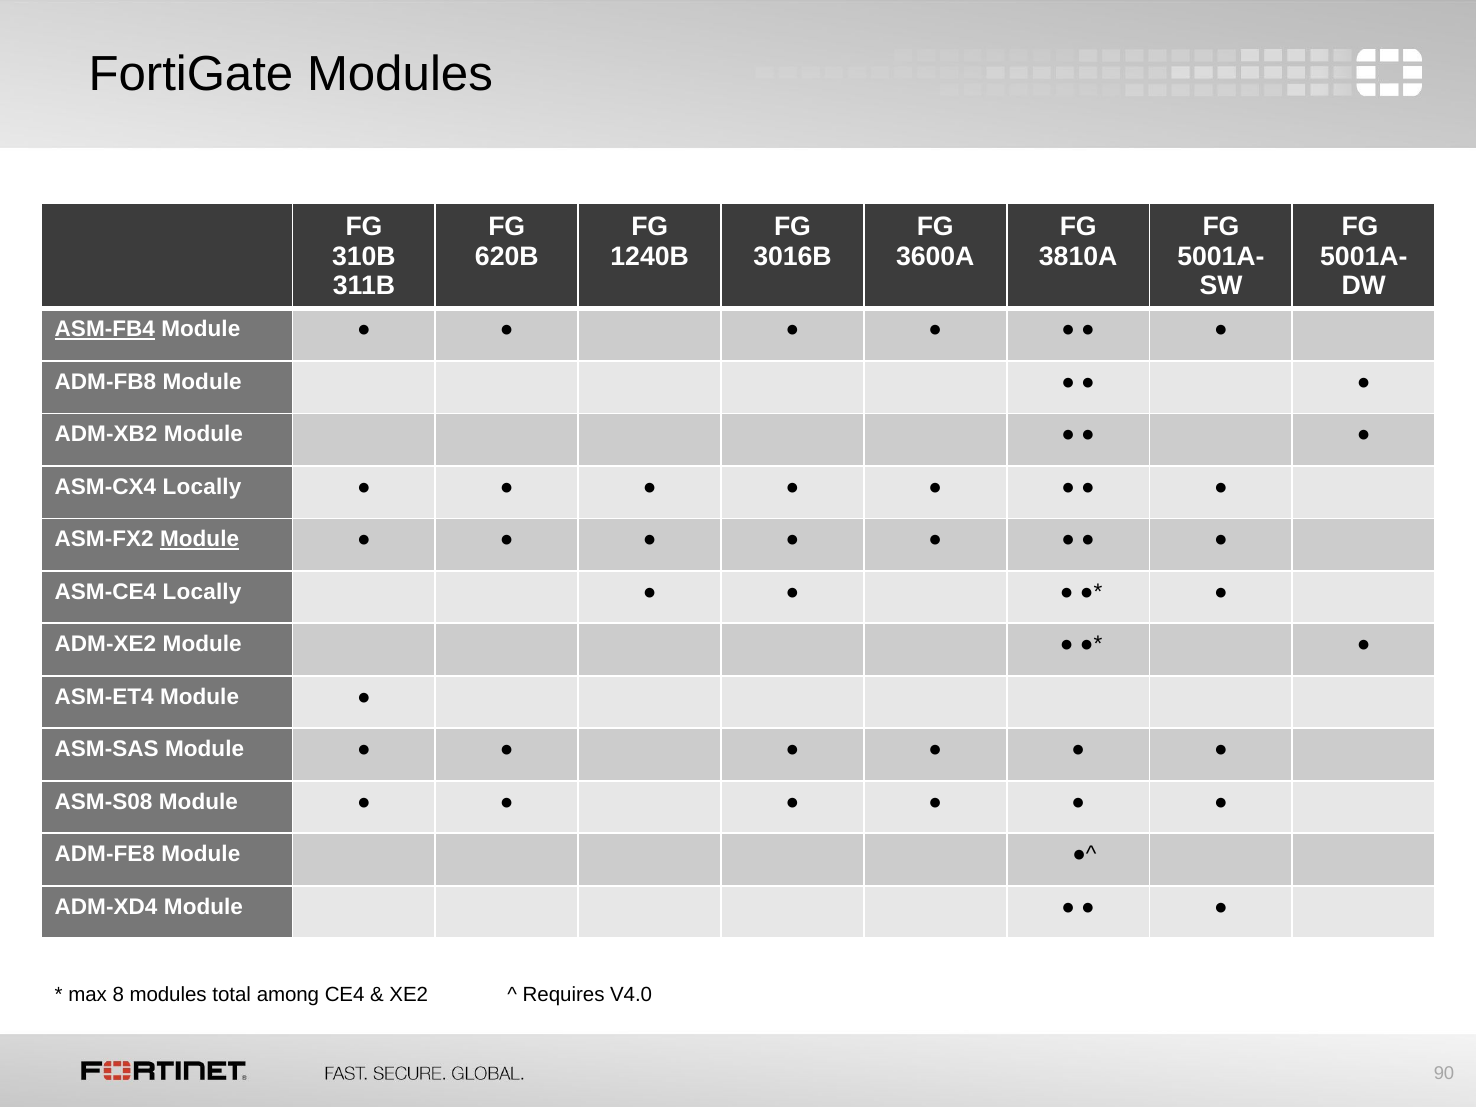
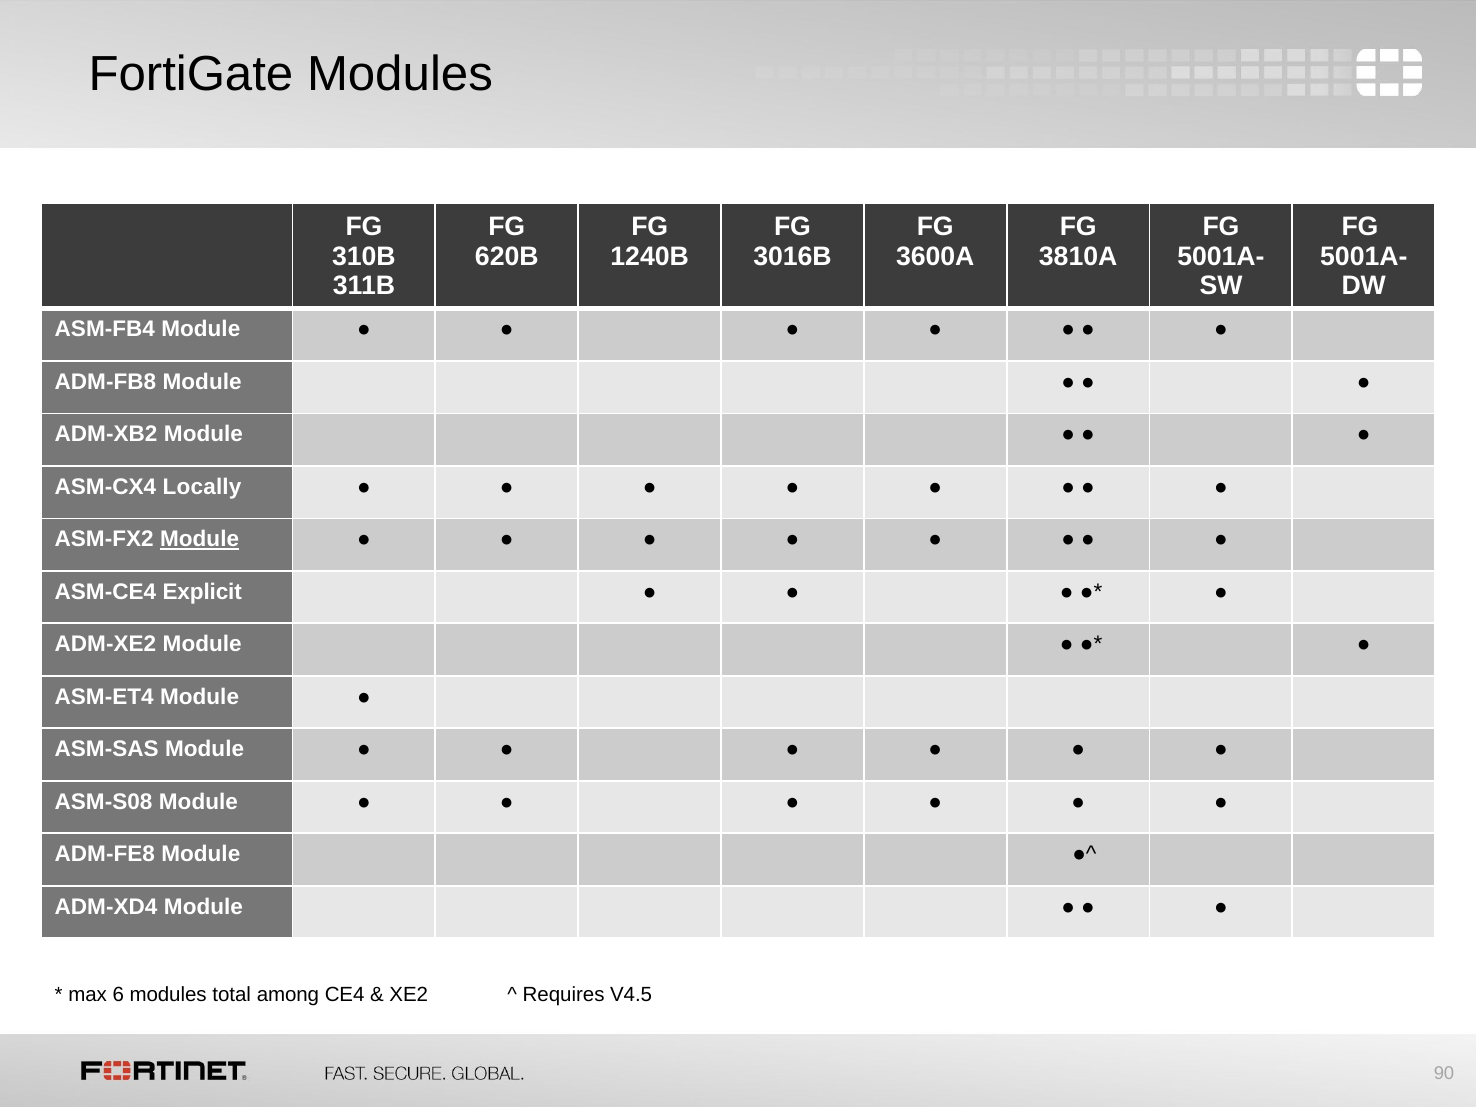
ASM-FB4 underline: present -> none (105, 329)
ASM-CE4 Locally: Locally -> Explicit (202, 592)
8: 8 -> 6 (118, 995)
V4.0: V4.0 -> V4.5 (631, 995)
